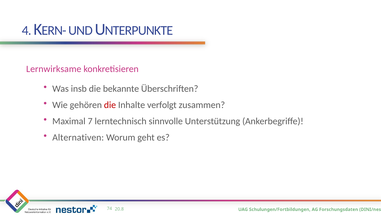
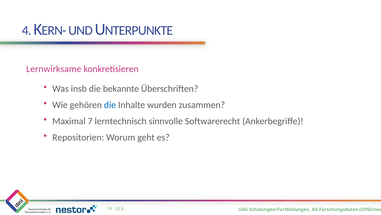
die colour: red -> blue (110, 105)
verfolgt: verfolgt -> wurden (162, 105)
Unterstützung: Unterstützung -> Softwarerecht (213, 121)
Alternativen: Alternativen -> Repositorien (78, 137)
